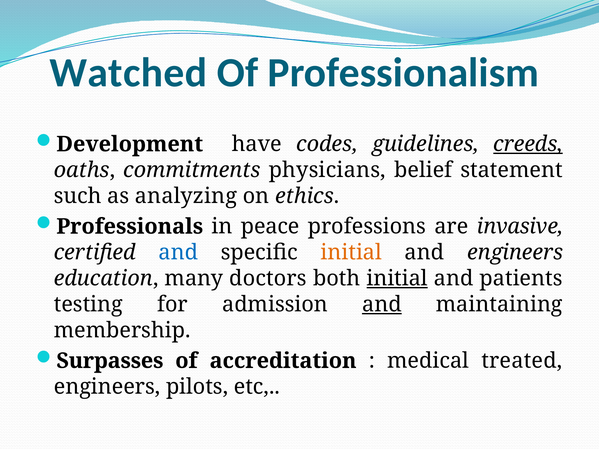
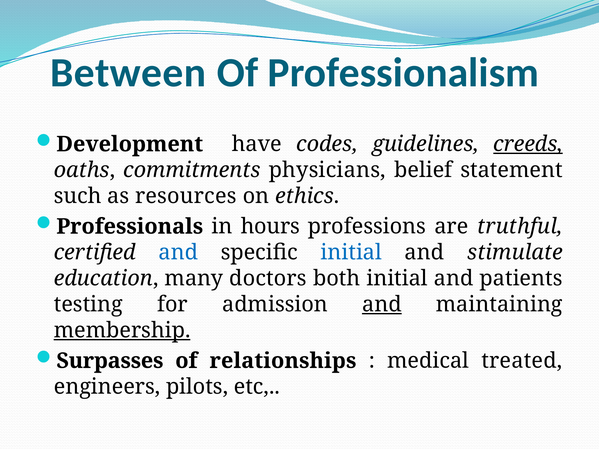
Watched: Watched -> Between (128, 73)
analyzing: analyzing -> resources (186, 196)
peace: peace -> hours (270, 227)
invasive: invasive -> truthful (520, 227)
initial colour: orange -> blue (351, 253)
and engineers: engineers -> stimulate (515, 253)
initial underline: present -> none (397, 279)
membership underline: none -> present (122, 331)
accreditation: accreditation -> relationships (283, 361)
